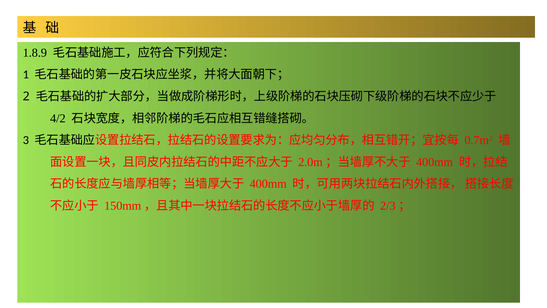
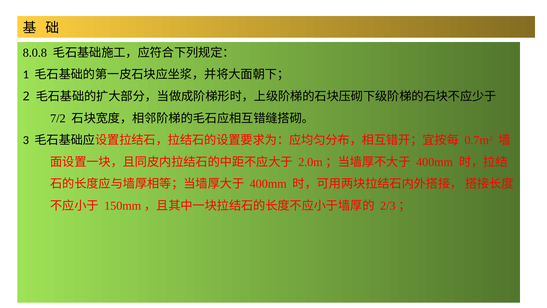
1.8.9: 1.8.9 -> 8.0.8 (35, 53)
4/2: 4/2 -> 7/2 (58, 118)
